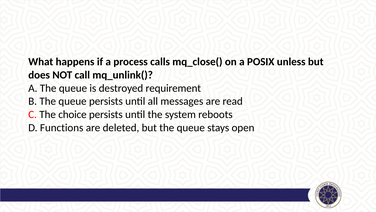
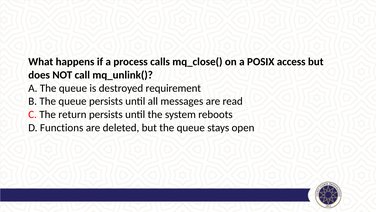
unless: unless -> access (291, 62)
choice: choice -> return (72, 114)
